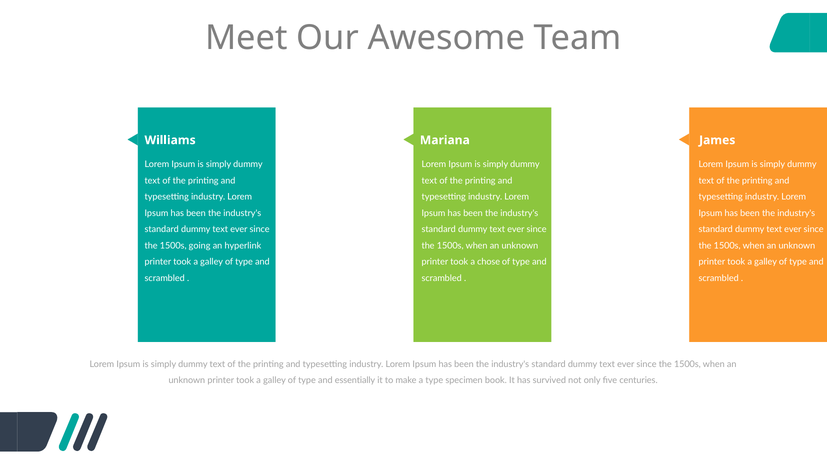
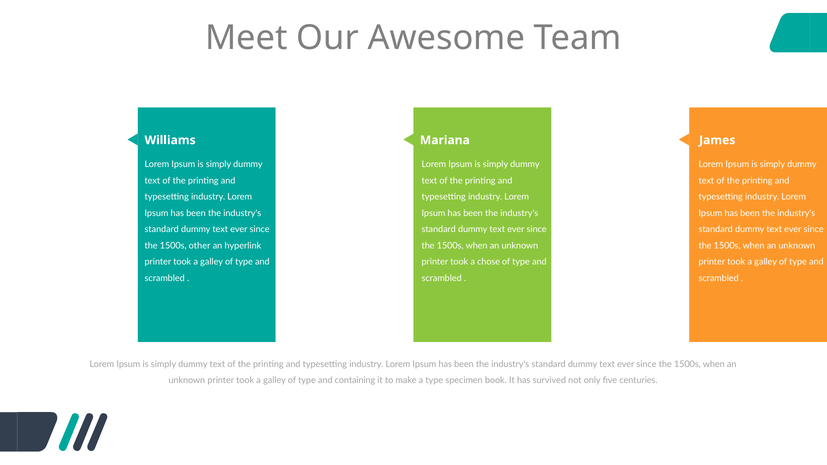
going: going -> other (200, 246)
essentially: essentially -> containing (355, 381)
